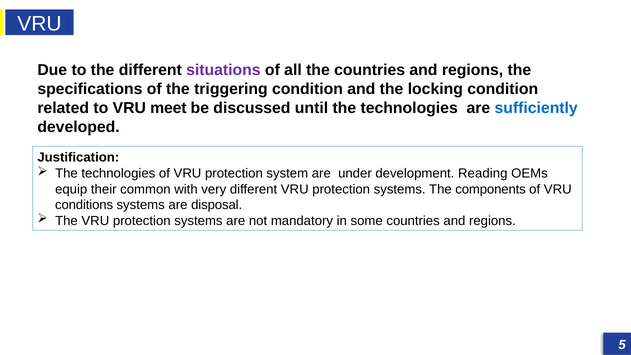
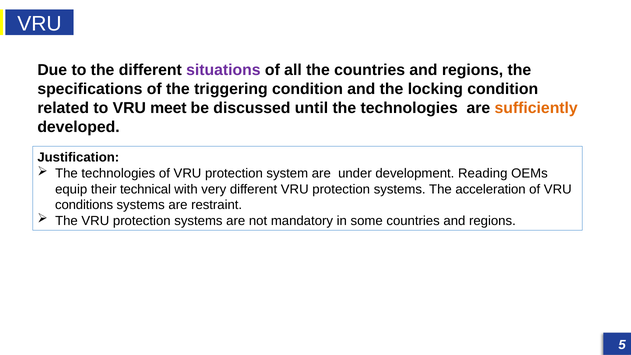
sufficiently colour: blue -> orange (536, 108)
common: common -> technical (146, 189)
components: components -> acceleration (491, 189)
disposal: disposal -> restraint (217, 205)
